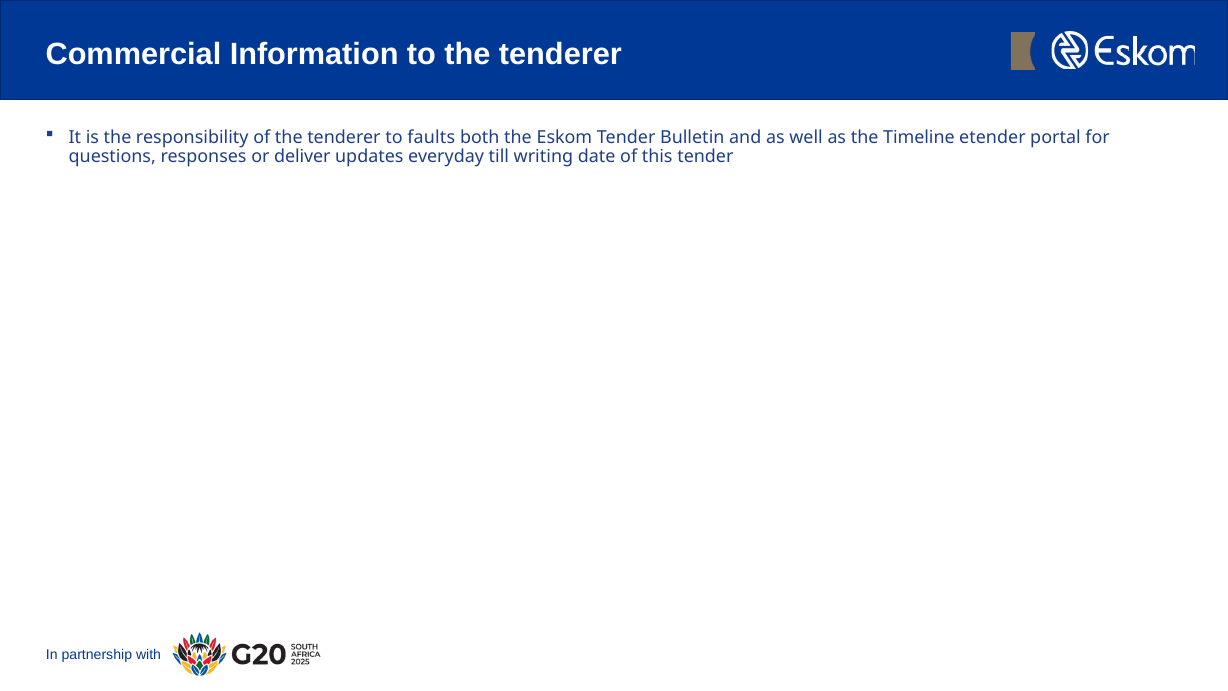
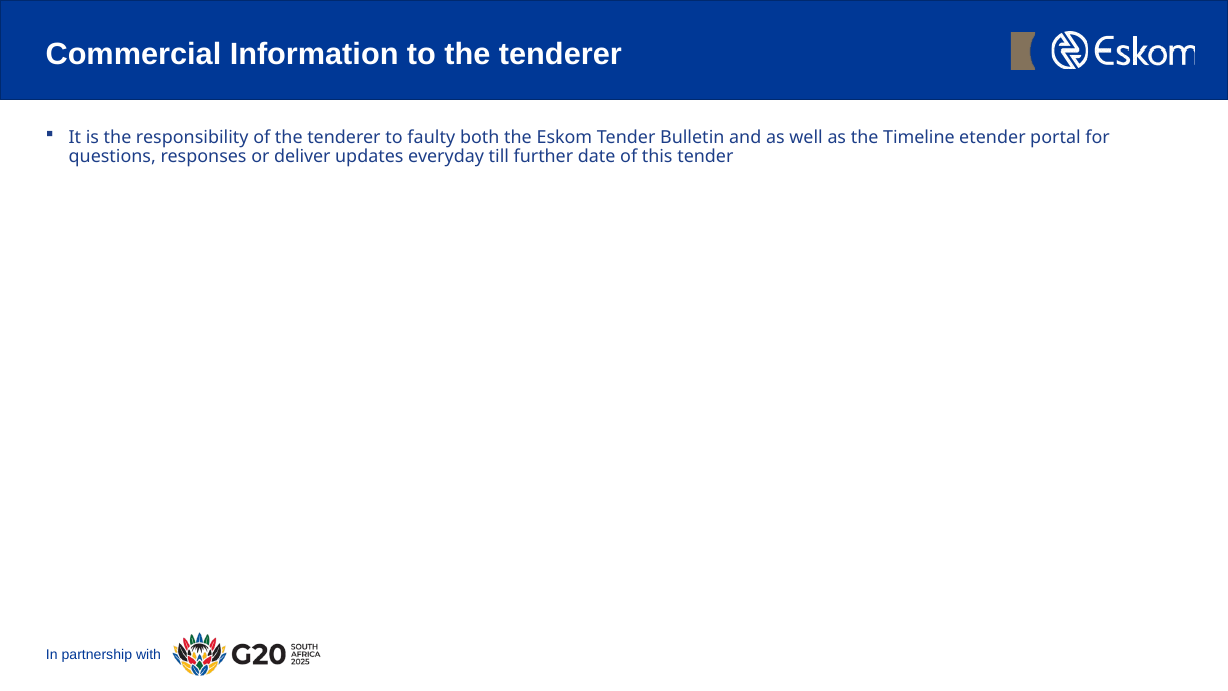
faults: faults -> faulty (431, 137)
writing: writing -> further (543, 157)
